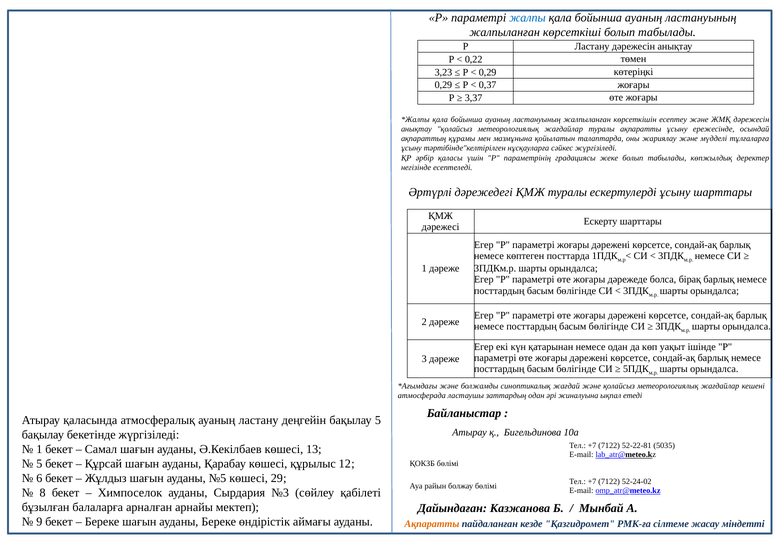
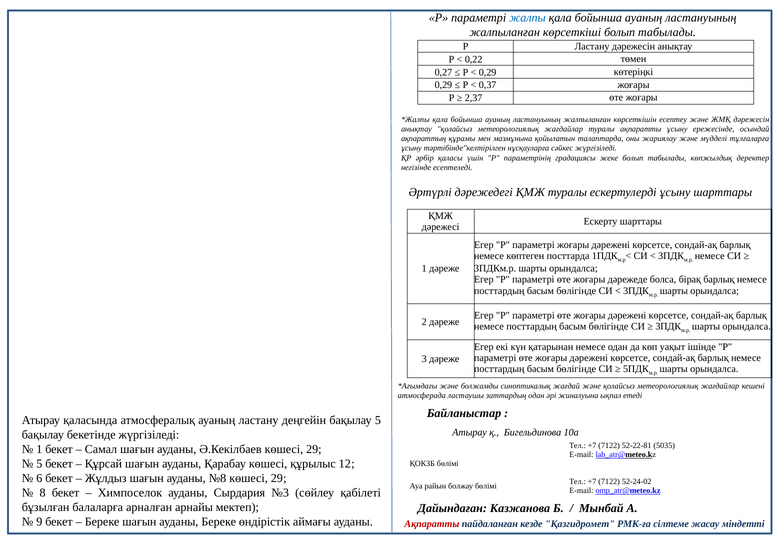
3,23: 3,23 -> 0,27 (443, 72)
3,37: 3,37 -> 2,37 (474, 98)
Ә.Кекілбаев көшесі 13: 13 -> 29 (314, 449)
№5: №5 -> №8 (218, 478)
Ақпаратты colour: orange -> red (432, 524)
